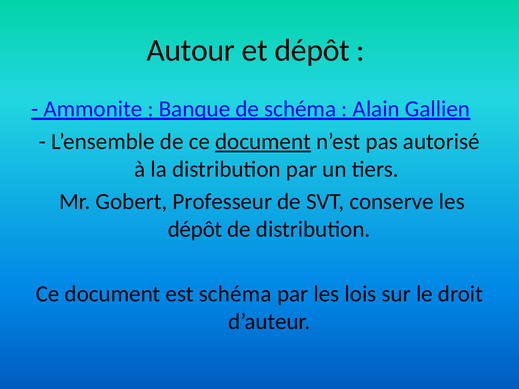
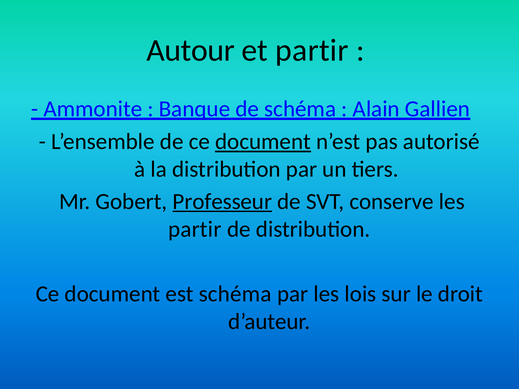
et dépôt: dépôt -> partir (312, 50)
Professeur underline: none -> present (222, 202)
dépôt: dépôt -> partir (195, 229)
